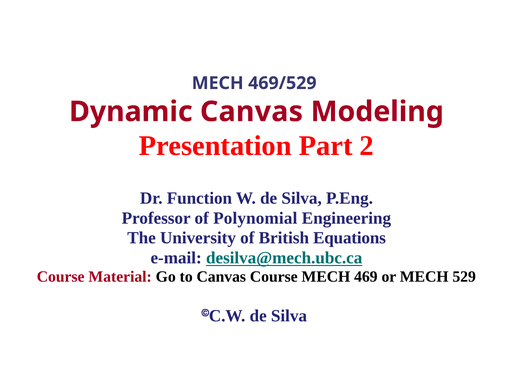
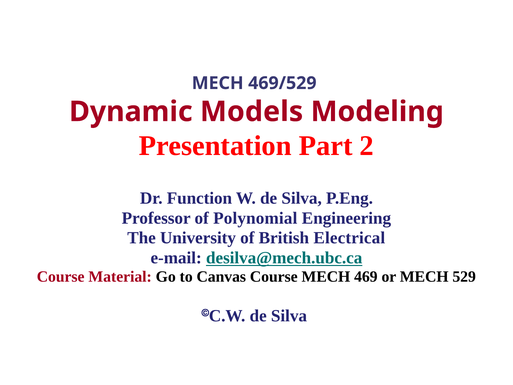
Dynamic Canvas: Canvas -> Models (252, 112)
Equations: Equations -> Electrical (349, 238)
